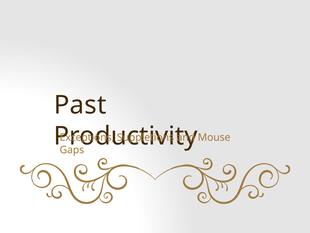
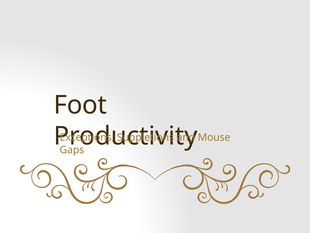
Past: Past -> Foot (80, 105)
